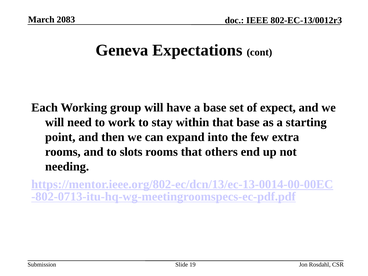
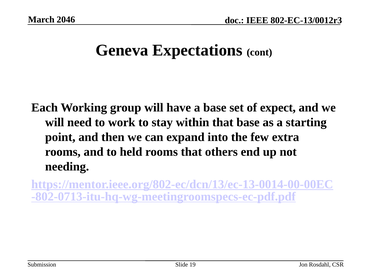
2083: 2083 -> 2046 (66, 20)
slots: slots -> held (131, 152)
